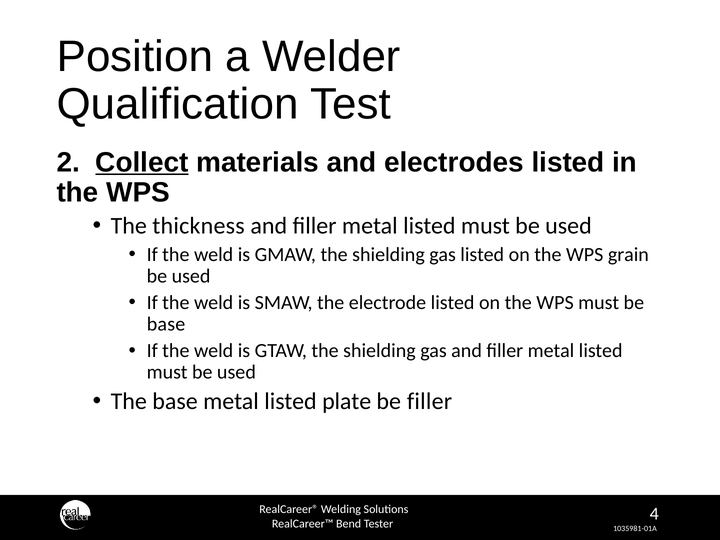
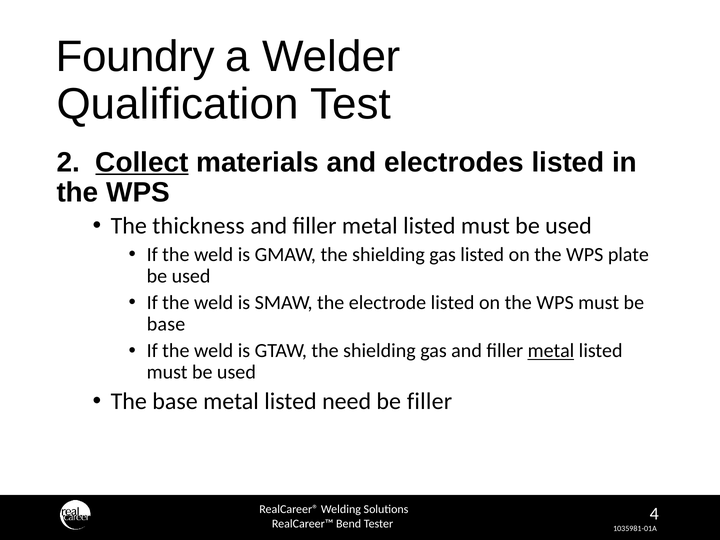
Position: Position -> Foundry (135, 57)
grain: grain -> plate (628, 254)
metal underline: none -> present (551, 351)
plate: plate -> need (347, 401)
